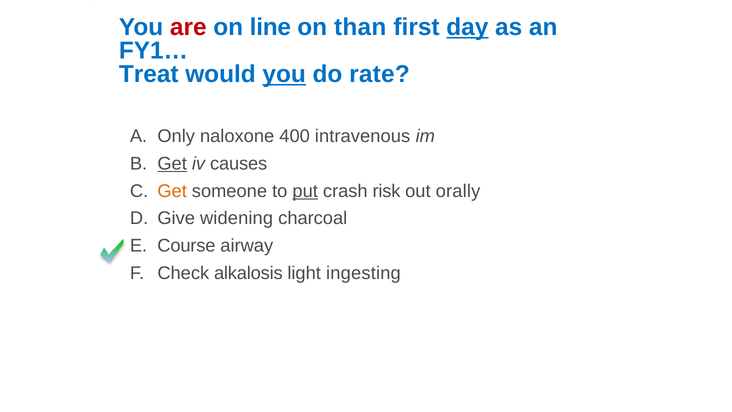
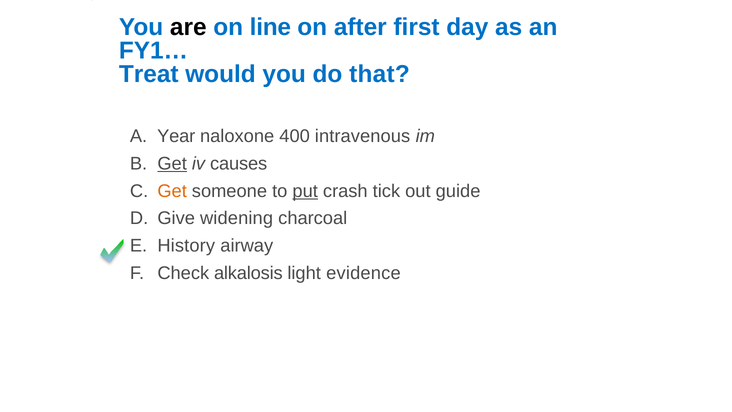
are colour: red -> black (188, 27)
than: than -> after (360, 27)
day underline: present -> none (467, 27)
you underline: present -> none (284, 74)
rate: rate -> that (380, 74)
Only: Only -> Year (176, 136)
risk: risk -> tick (386, 191)
orally: orally -> guide (458, 191)
Course: Course -> History (186, 246)
ingesting: ingesting -> evidence (363, 273)
